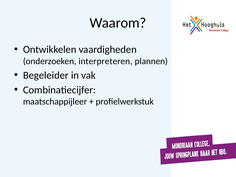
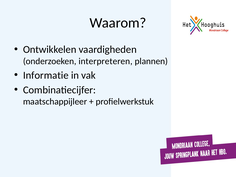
Begeleider: Begeleider -> Informatie (46, 75)
